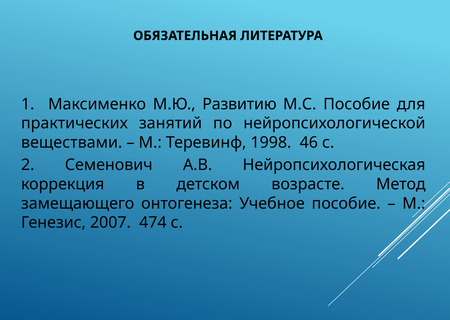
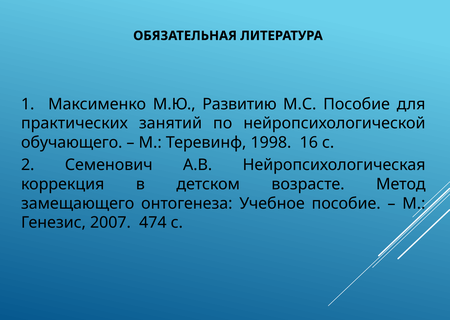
веществами: веществами -> обучающего (72, 143)
46: 46 -> 16 (309, 143)
